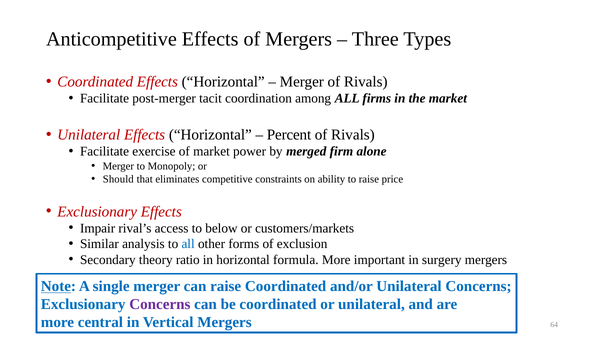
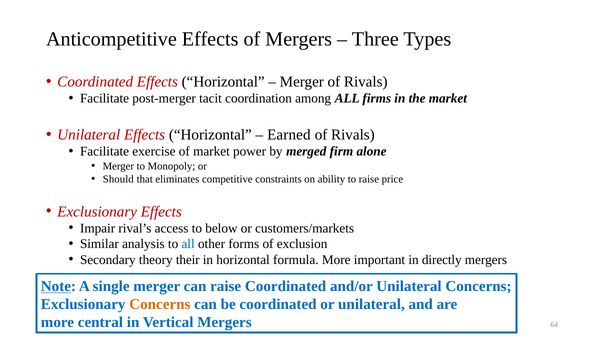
Percent: Percent -> Earned (289, 135)
ratio: ratio -> their (188, 260)
surgery: surgery -> directly (442, 260)
Concerns colour: purple -> orange (160, 304)
